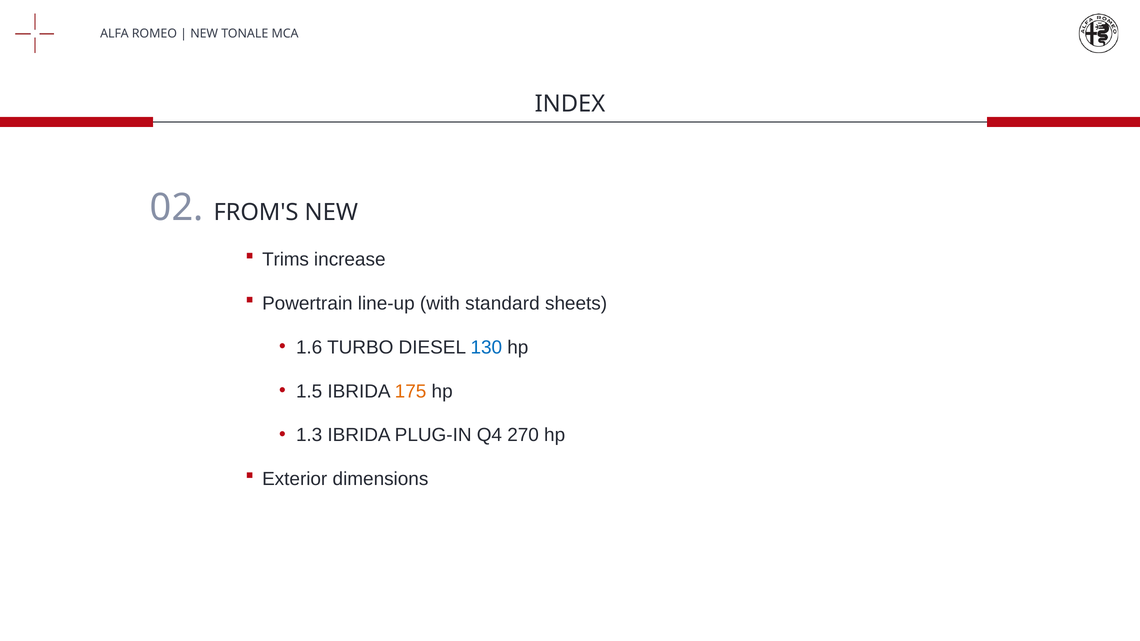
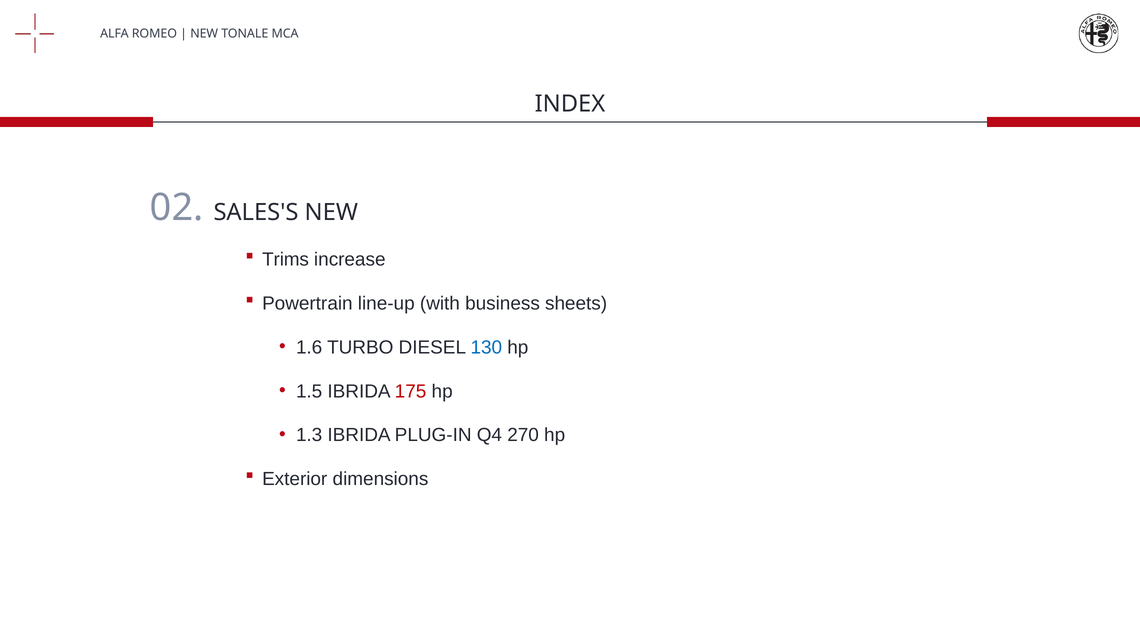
FROM'S: FROM'S -> SALES'S (256, 213)
standard: standard -> business (503, 304)
175 colour: orange -> red (411, 391)
